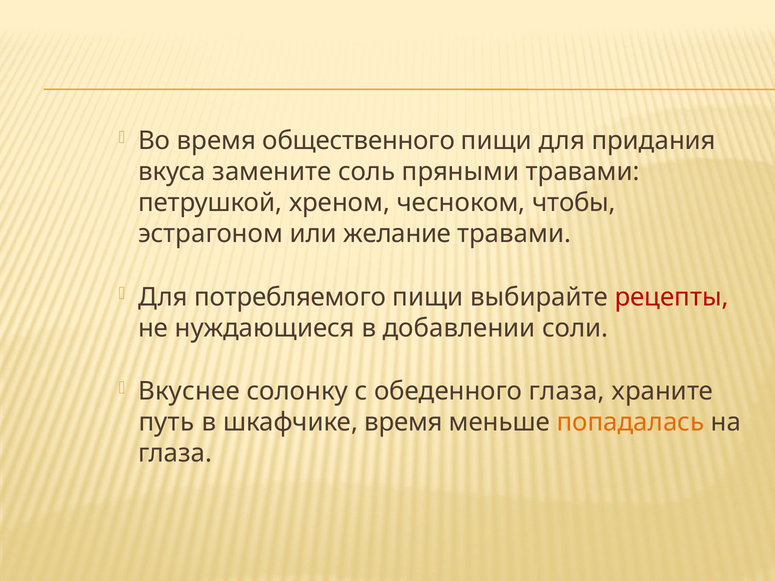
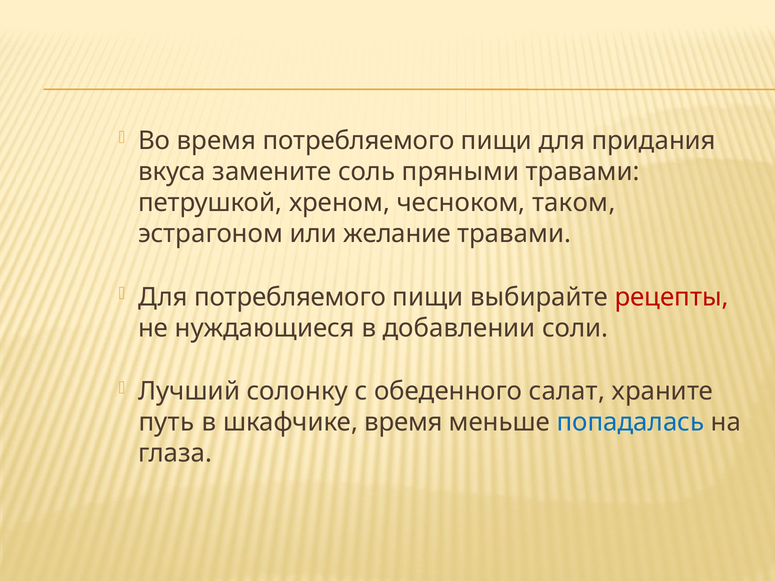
время общественного: общественного -> потребляемого (359, 141)
чтобы: чтобы -> таком (574, 203)
Вкуснее: Вкуснее -> Лучший (189, 391)
обеденного глаза: глаза -> салат (567, 391)
попадалась colour: orange -> blue (630, 422)
